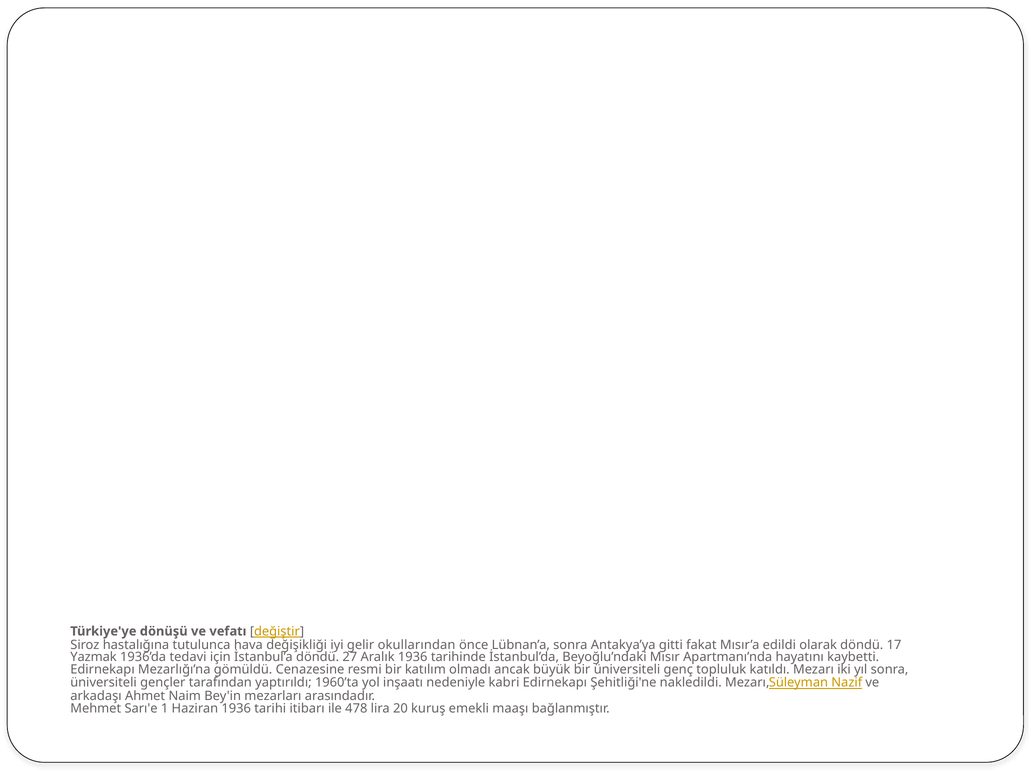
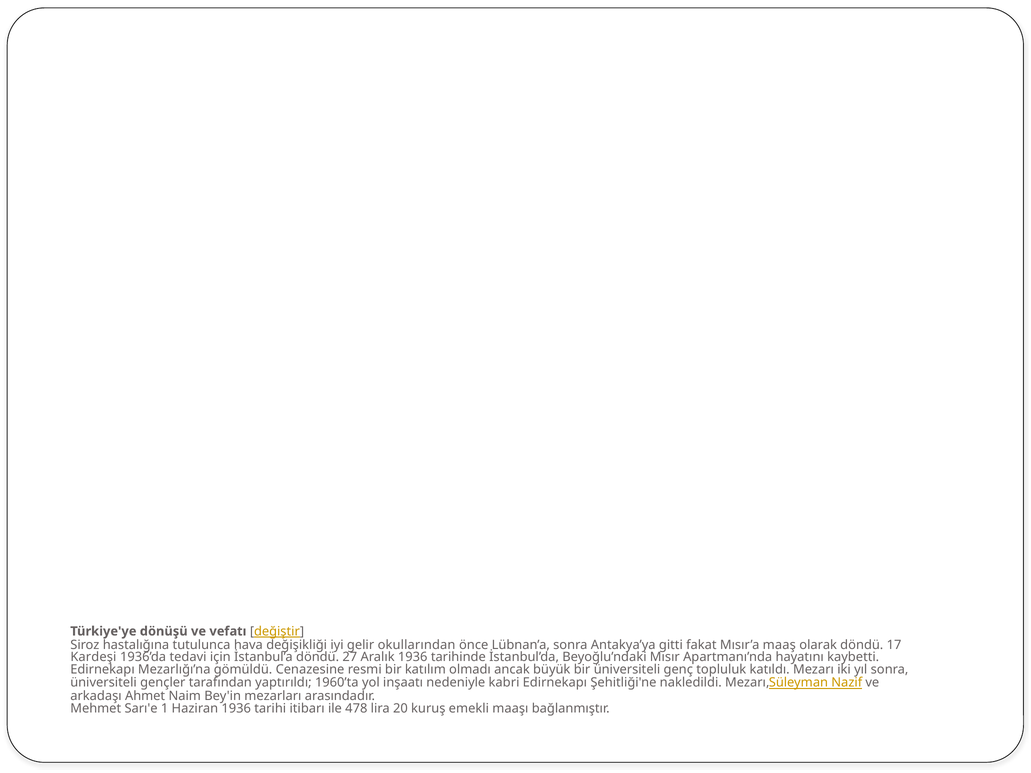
edildi: edildi -> maaş (779, 645)
Yazmak: Yazmak -> Kardeşi (93, 657)
